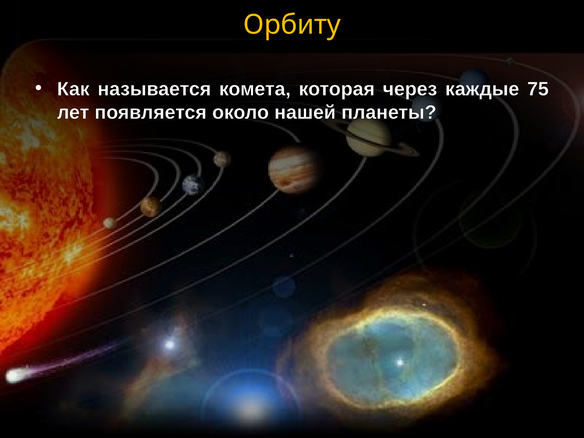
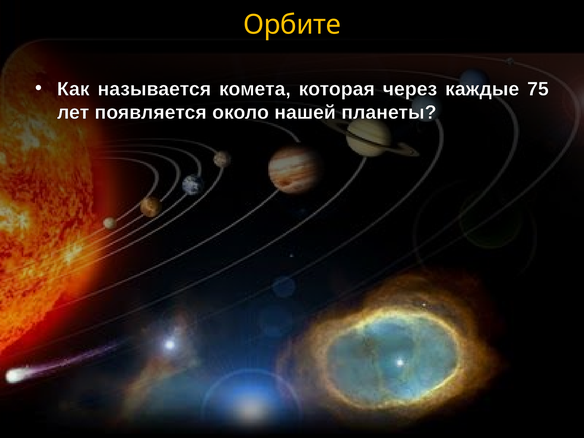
Орбиту: Орбиту -> Орбите (292, 25)
